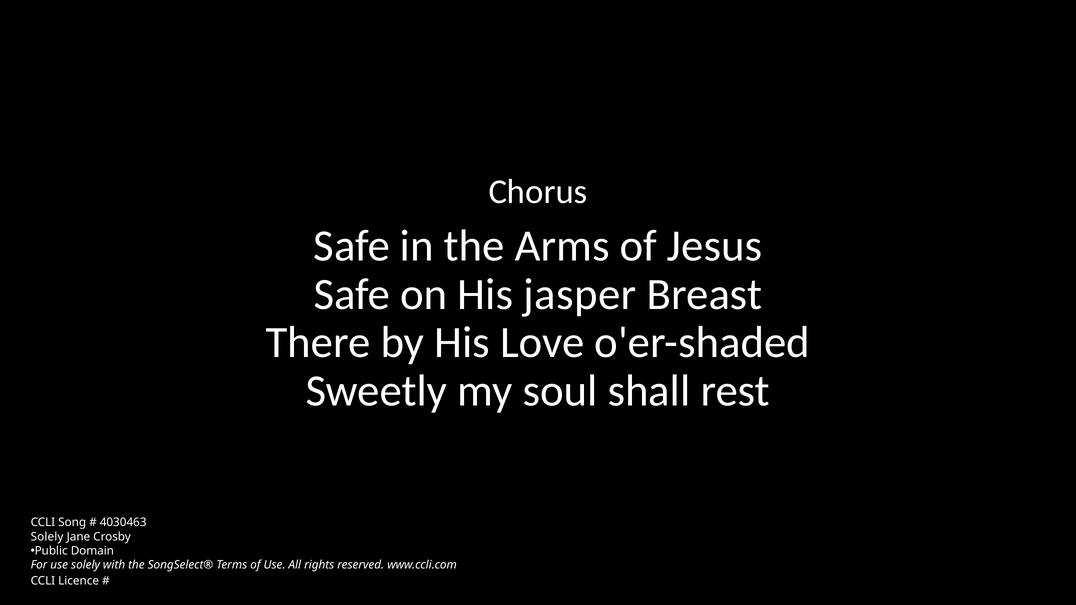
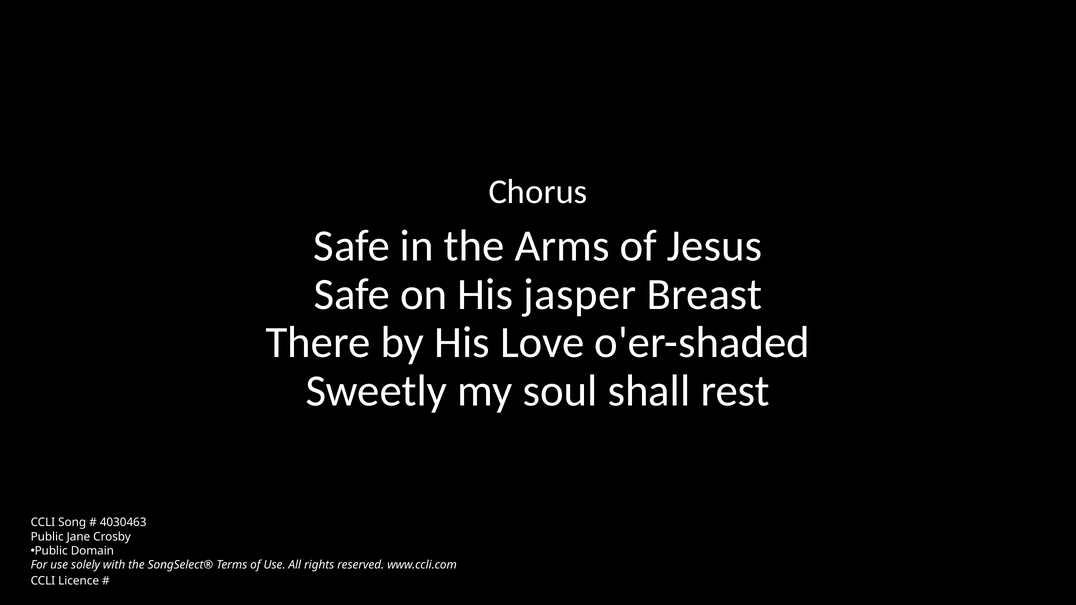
Solely: Solely -> Public (47, 537)
